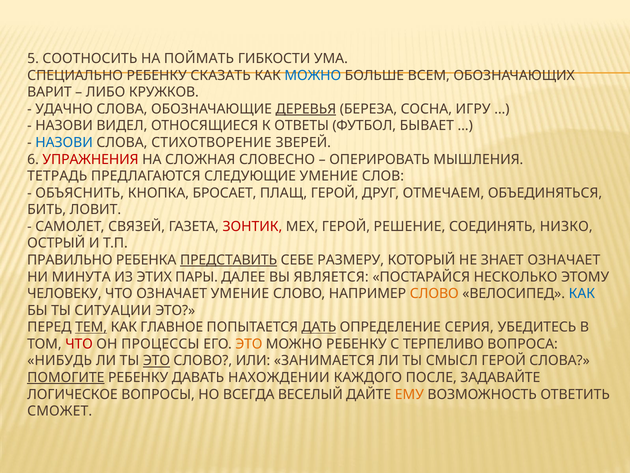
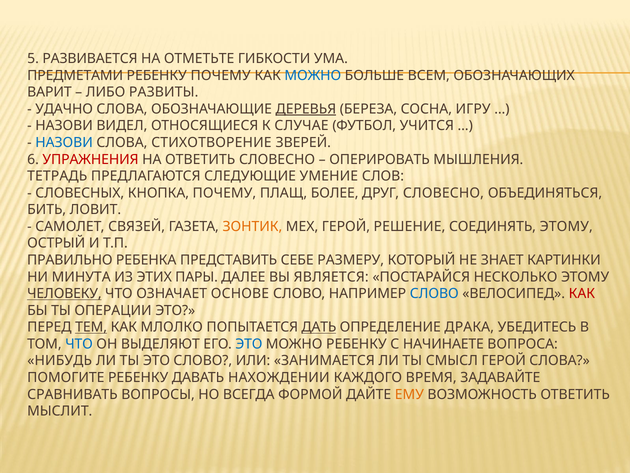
СООТНОСИТЬ: СООТНОСИТЬ -> РАЗВИВАЕТСЯ (90, 59)
ПОЙМАТЬ: ПОЙМАТЬ -> ОТМЕТЬТЕ (199, 59)
СПЕЦИАЛЬНО: СПЕЦИАЛЬНО -> ПРЕДМЕТАМИ (75, 75)
РЕБЕНКУ СКАЗАТЬ: СКАЗАТЬ -> ПОЧЕМУ (221, 75)
КРУЖКОВ: КРУЖКОВ -> РАЗВИТЫ (164, 92)
ОТВЕТЫ: ОТВЕТЫ -> СЛУЧАЕ (302, 126)
БЫВАЕТ: БЫВАЕТ -> УЧИТСЯ (427, 126)
НА СЛОЖНАЯ: СЛОЖНАЯ -> ОТВЕТИТЬ (200, 159)
ОБЪЯСНИТЬ: ОБЪЯСНИТЬ -> СЛОВЕСНЫХ (80, 193)
КНОПКА БРОСАЕТ: БРОСАЕТ -> ПОЧЕМУ (224, 193)
ПЛАЩ ГЕРОЙ: ГЕРОЙ -> БОЛЕЕ (335, 193)
ДРУГ ОТМЕЧАЕМ: ОТМЕЧАЕМ -> СЛОВЕСНО (443, 193)
ЗОНТИК colour: red -> orange (252, 226)
СОЕДИНЯТЬ НИЗКО: НИЗКО -> ЭТОМУ (566, 226)
ПРЕДСТАВИТЬ underline: present -> none (229, 260)
ЗНАЕТ ОЗНАЧАЕТ: ОЗНАЧАЕТ -> КАРТИНКИ (564, 260)
ЧЕЛОВЕКУ underline: none -> present (64, 293)
ОЗНАЧАЕТ УМЕНИЕ: УМЕНИЕ -> ОСНОВЕ (240, 293)
СЛОВО colour: orange -> blue (434, 293)
КАК colour: blue -> red (582, 293)
СИТУАЦИИ: СИТУАЦИИ -> ОПЕРАЦИИ (113, 310)
ГЛАВНОЕ: ГЛАВНОЕ -> МЛОЛКО (172, 327)
СЕРИЯ: СЕРИЯ -> ДРАКА (469, 327)
ЧТО colour: red -> blue (79, 344)
ПРОЦЕССЫ: ПРОЦЕССЫ -> ВЫДЕЛЯЮТ (160, 344)
ЭТО colour: orange -> blue (249, 344)
ТЕРПЕЛИВО: ТЕРПЕЛИВО -> НАЧИНАЕТЕ (443, 344)
ЭТО underline: present -> none (157, 360)
ПОМОГИТЕ underline: present -> none (66, 377)
ПОСЛЕ: ПОСЛЕ -> ВРЕМЯ (431, 377)
ЛОГИЧЕСКОЕ: ЛОГИЧЕСКОЕ -> СРАВНИВАТЬ (72, 394)
ВЕСЕЛЫЙ: ВЕСЕЛЫЙ -> ФОРМОЙ (310, 394)
СМОЖЕТ: СМОЖЕТ -> МЫСЛИТ (60, 411)
